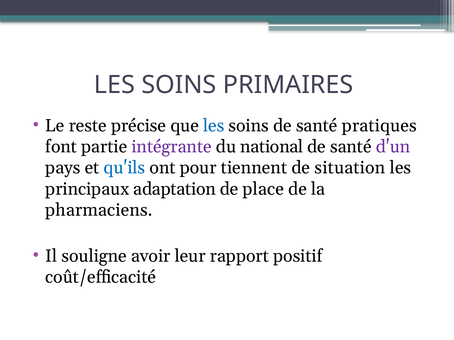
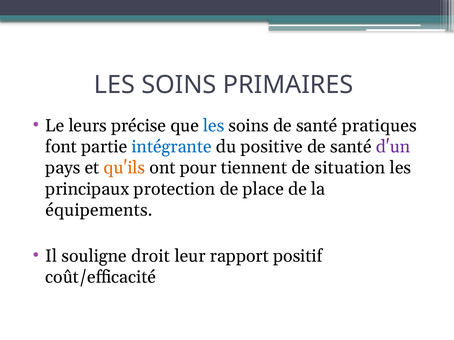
reste: reste -> leurs (88, 126)
intégrante colour: purple -> blue (172, 147)
national: national -> positive (272, 147)
qu'ils colour: blue -> orange (124, 168)
adaptation: adaptation -> protection (174, 189)
pharmaciens: pharmaciens -> équipements (99, 210)
avoir: avoir -> droit (151, 256)
